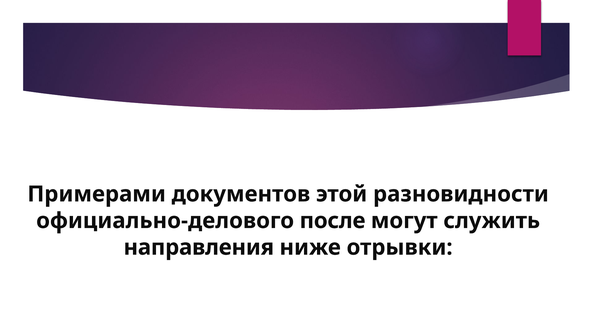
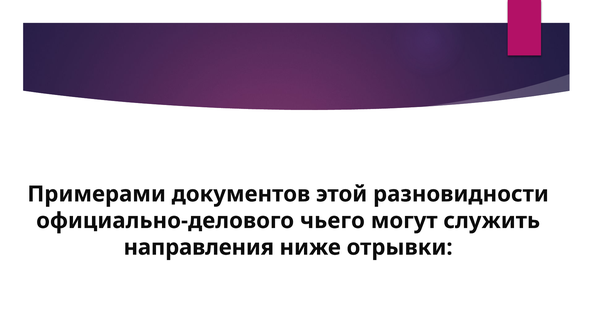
после: после -> чьего (332, 221)
